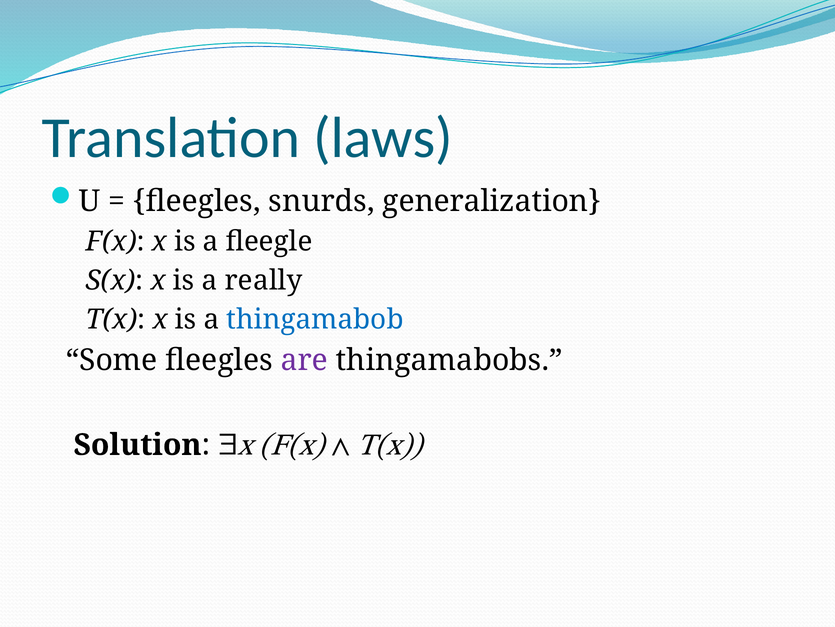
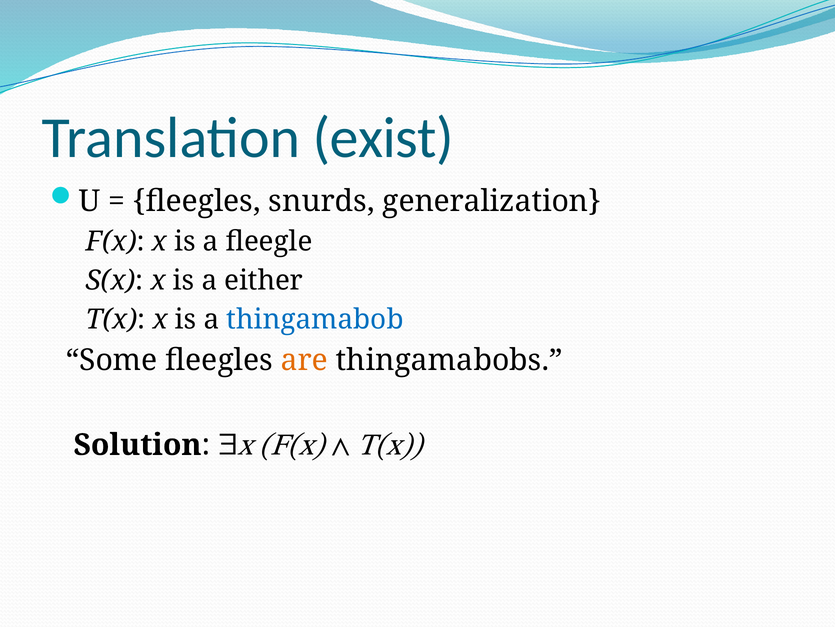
laws: laws -> exist (383, 138)
really: really -> either (264, 280)
are colour: purple -> orange (304, 360)
